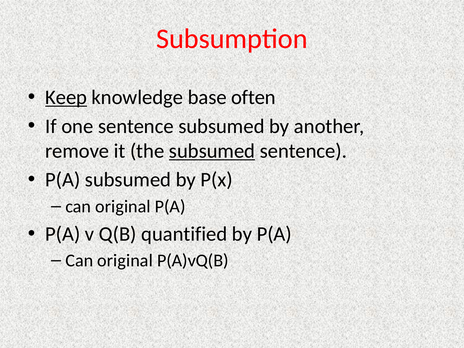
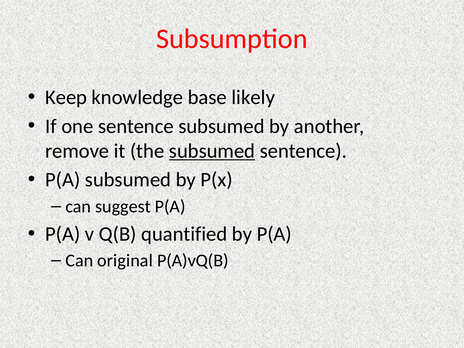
Keep underline: present -> none (66, 97)
often: often -> likely (253, 97)
original: original -> suggest (123, 206)
